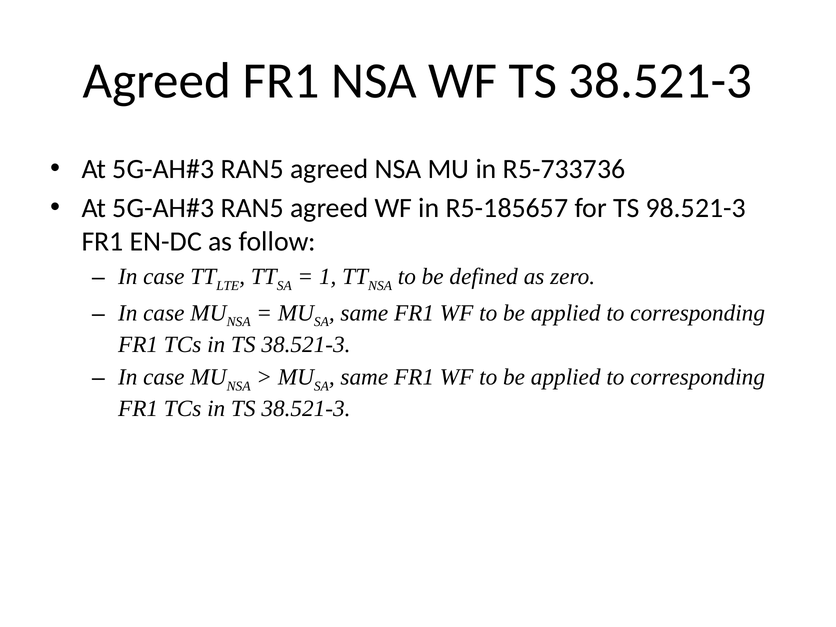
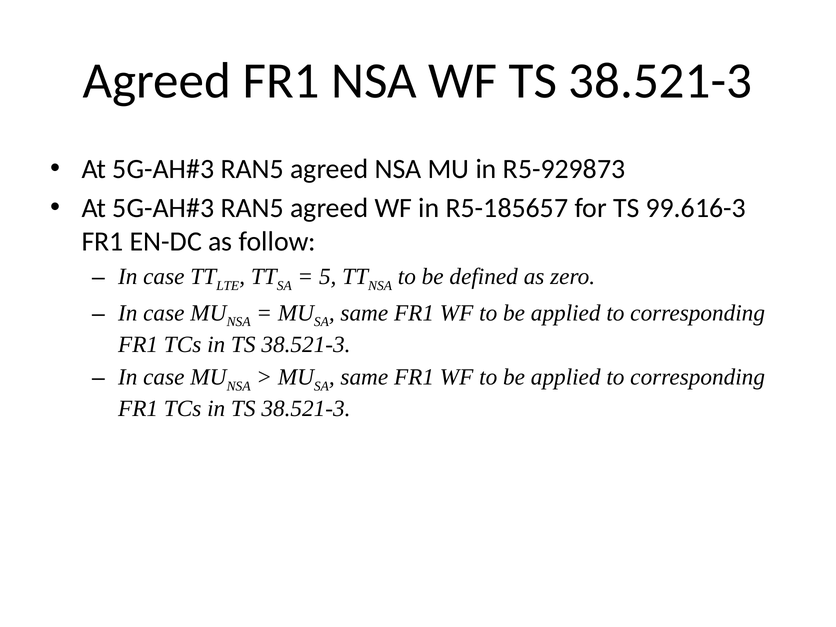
R5-733736: R5-733736 -> R5-929873 (564, 169)
98.521-3: 98.521-3 -> 99.616-3 (696, 208)
1: 1 -> 5 (328, 277)
